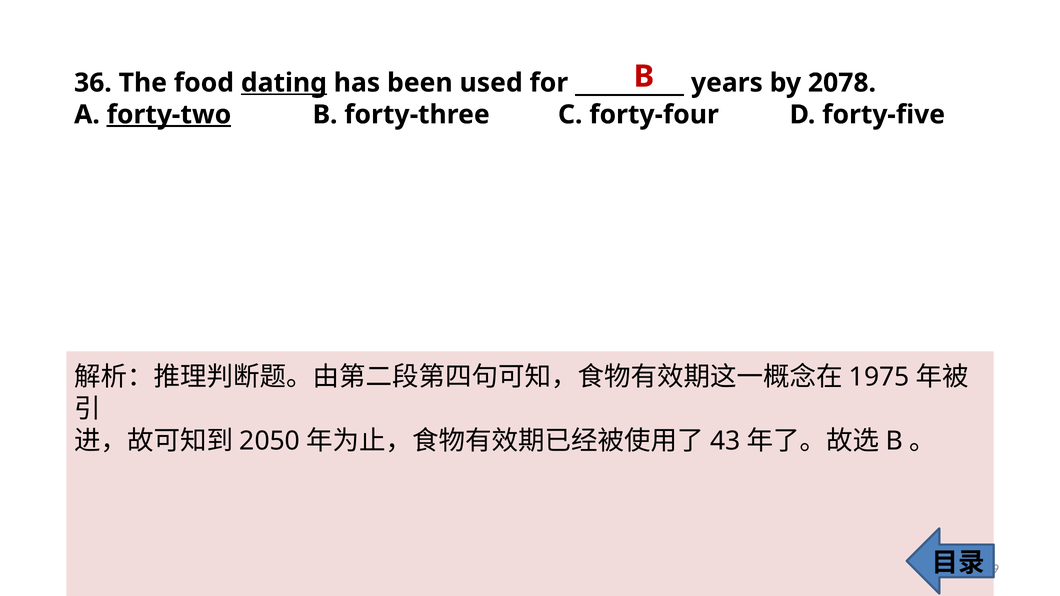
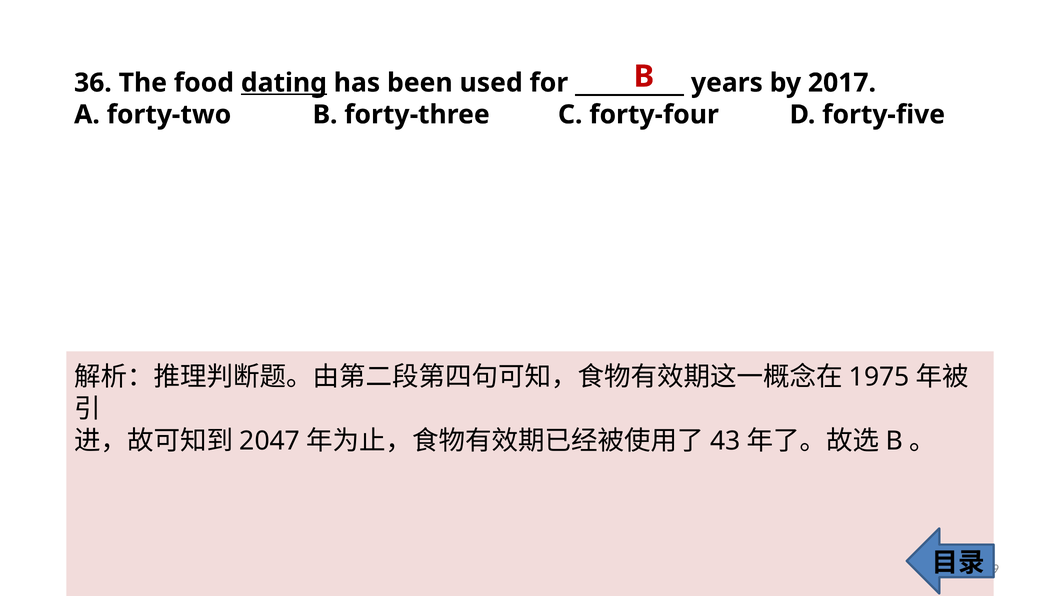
2078: 2078 -> 2017 (842, 83)
forty-two underline: present -> none (169, 115)
2050: 2050 -> 2047 (270, 441)
